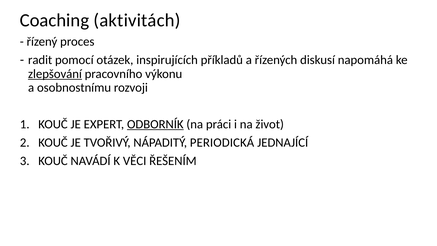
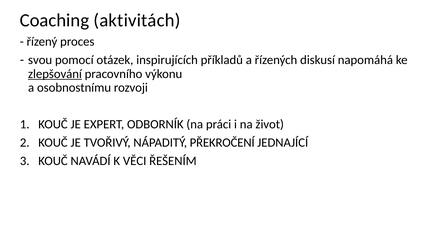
radit: radit -> svou (40, 60)
ODBORNÍK underline: present -> none (155, 124)
PERIODICKÁ: PERIODICKÁ -> PŘEKROČENÍ (222, 142)
